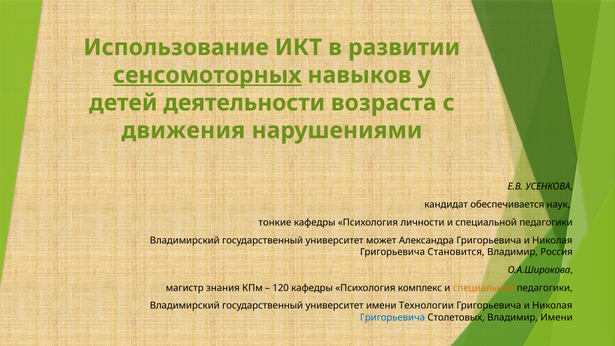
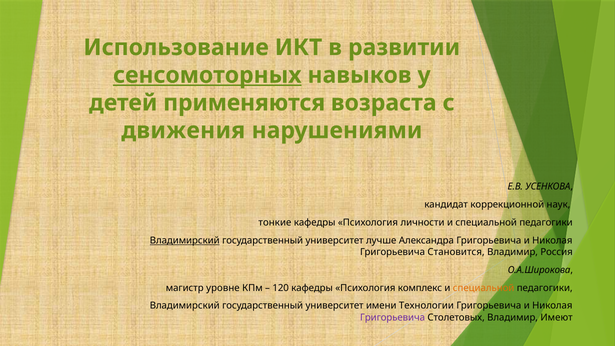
деятельности: деятельности -> применяются (244, 103)
обеспечивается: обеспечивается -> коррекционной (507, 205)
Владимирский underline: none -> present (185, 240)
может: может -> лучше (381, 240)
знания: знания -> уровне (223, 288)
Григорьевича colour: blue -> purple (393, 317)
Владимир Имени: Имени -> Имеют (557, 317)
